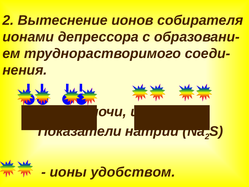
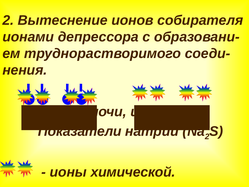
удобством: удобством -> химической (133, 172)
